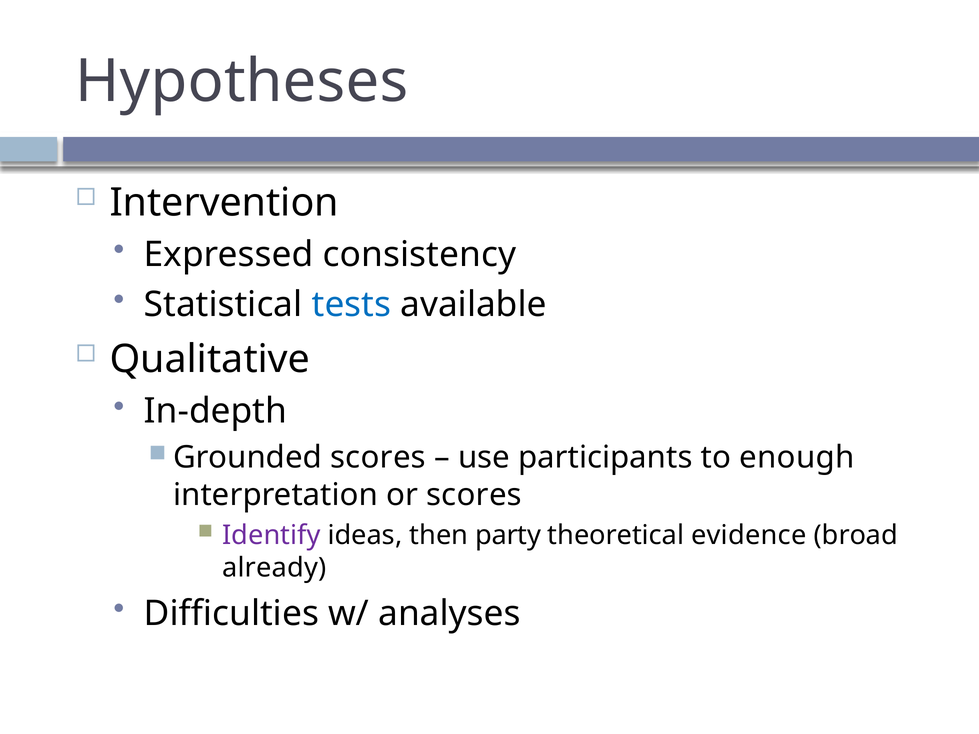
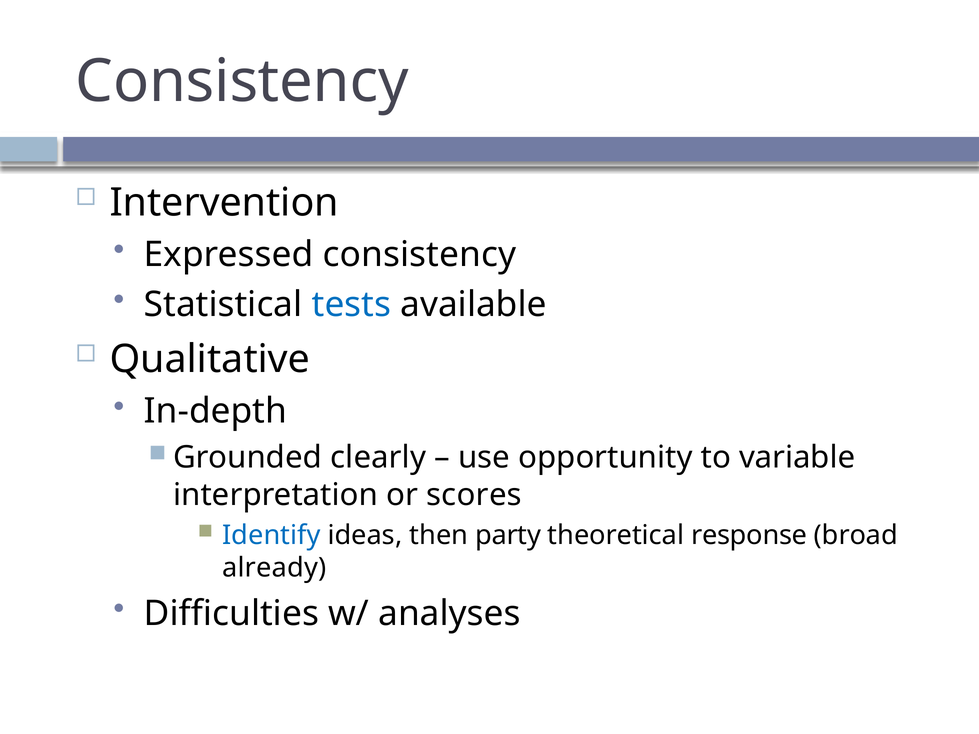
Hypotheses: Hypotheses -> Consistency (242, 82)
Grounded scores: scores -> clearly (378, 458)
participants: participants -> opportunity (605, 458)
enough: enough -> variable (797, 458)
Identify colour: purple -> blue (271, 535)
evidence: evidence -> response (749, 535)
